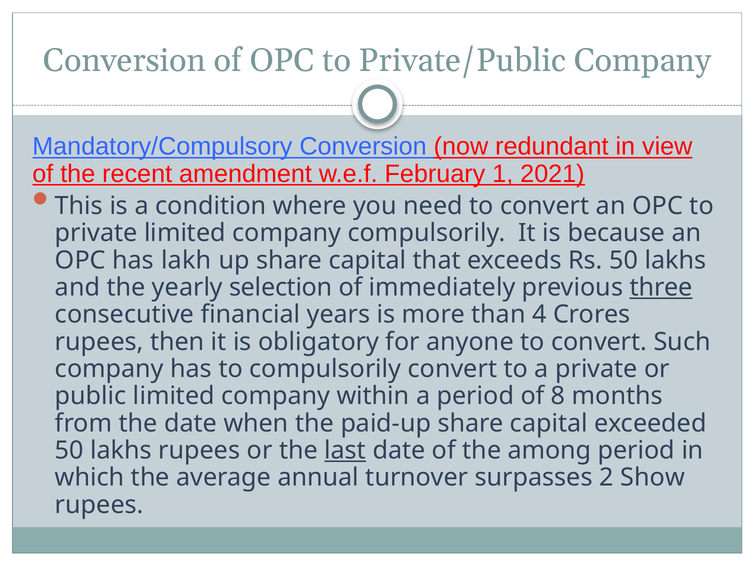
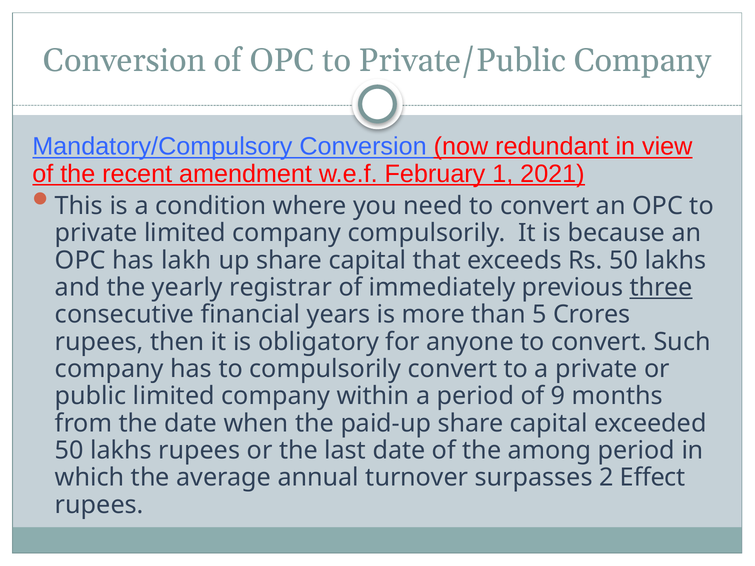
selection: selection -> registrar (281, 288)
4: 4 -> 5 (539, 315)
8: 8 -> 9 (558, 396)
last underline: present -> none (345, 451)
Show: Show -> Effect (653, 478)
